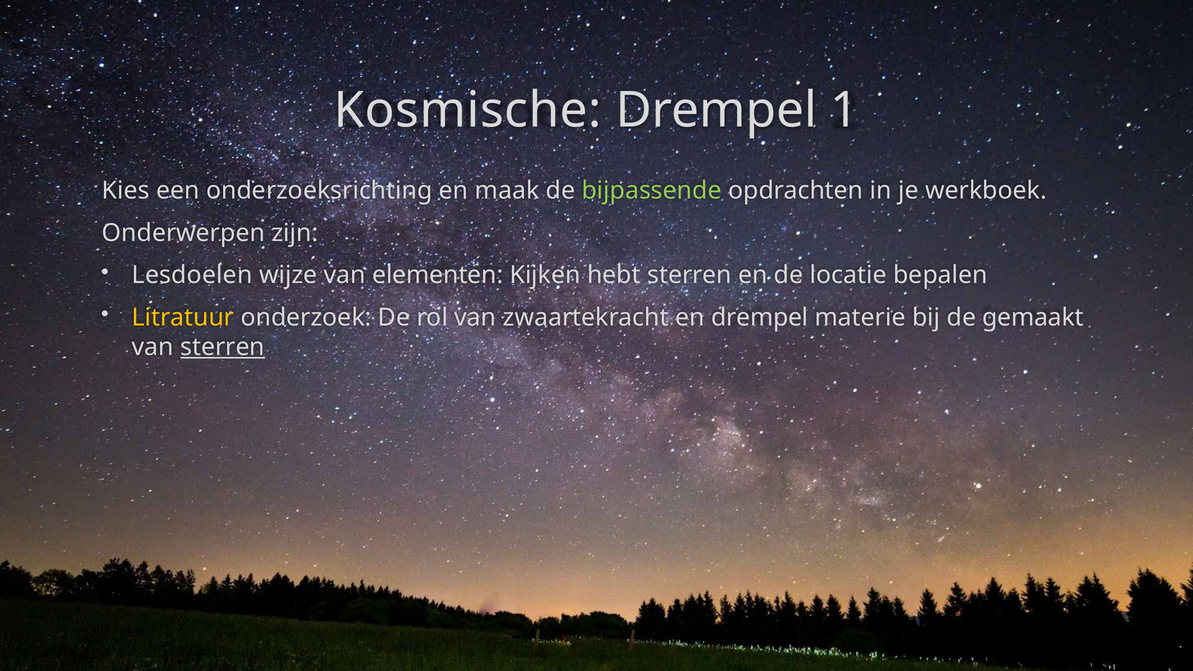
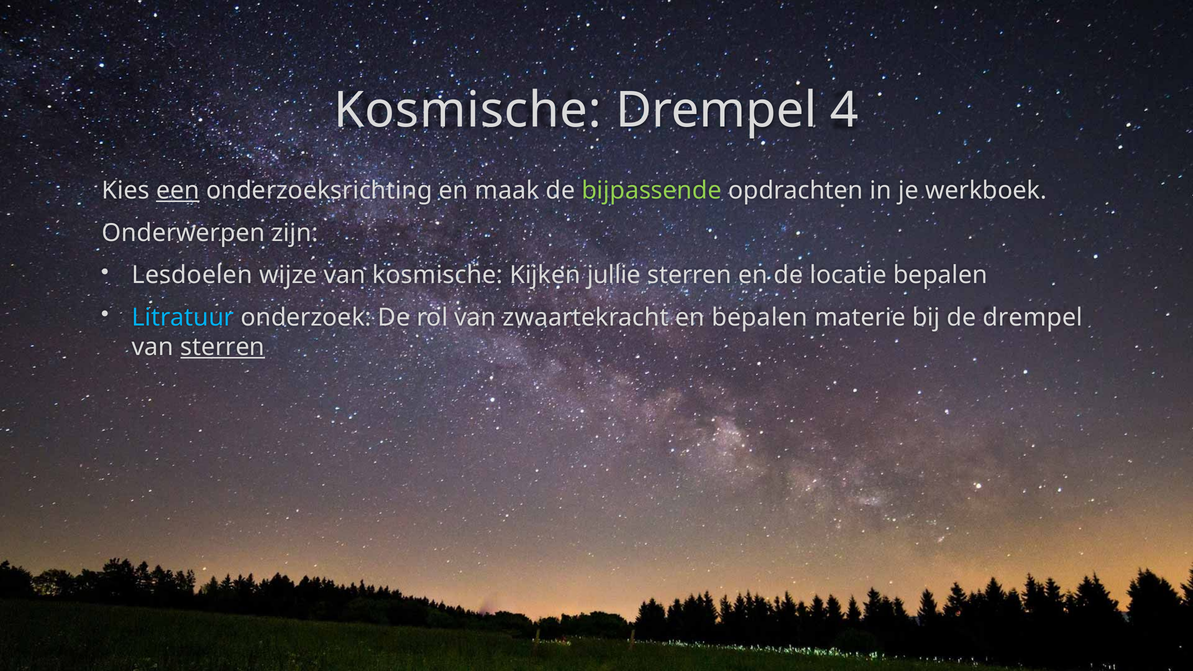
1: 1 -> 4 (844, 111)
een underline: none -> present (178, 191)
van elementen: elementen -> kosmische (438, 275)
hebt: hebt -> jullie (614, 275)
Litratuur colour: yellow -> light blue (183, 317)
en drempel: drempel -> bepalen (760, 317)
de gemaakt: gemaakt -> drempel (1033, 317)
